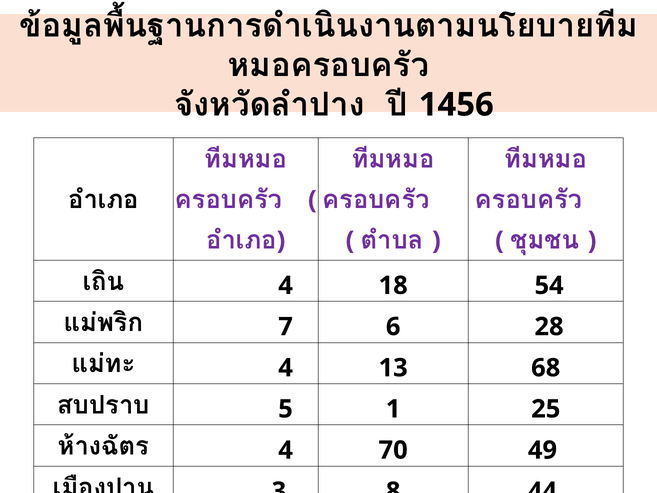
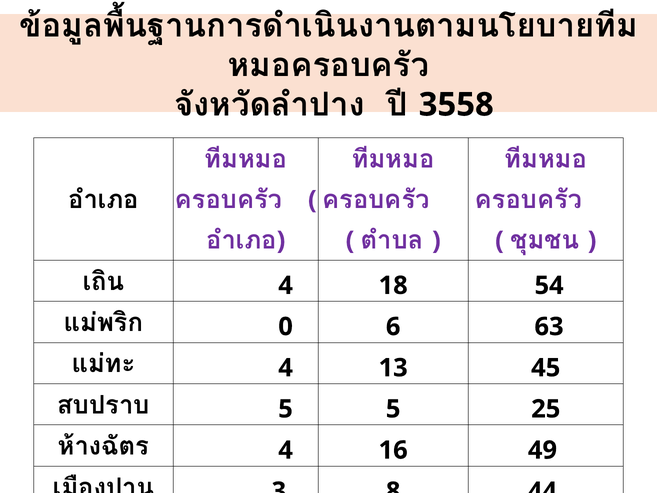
1456: 1456 -> 3558 (456, 105)
7: 7 -> 0 (286, 327)
28: 28 -> 63 (549, 327)
68: 68 -> 45 (546, 368)
5 1: 1 -> 5 (393, 409)
70: 70 -> 16 (393, 450)
